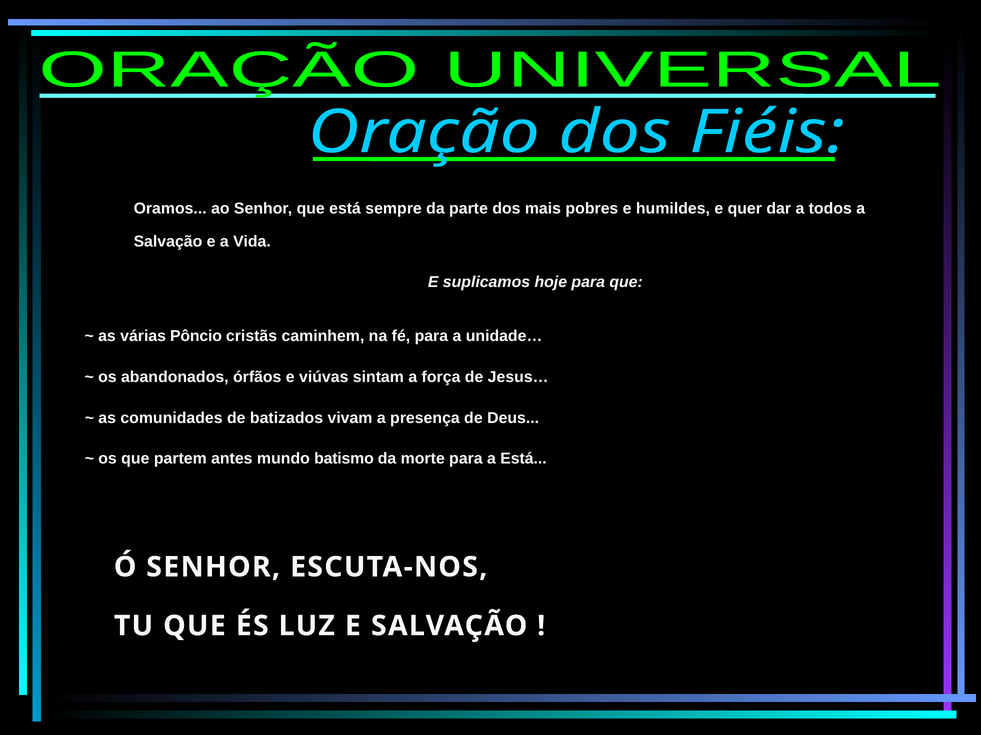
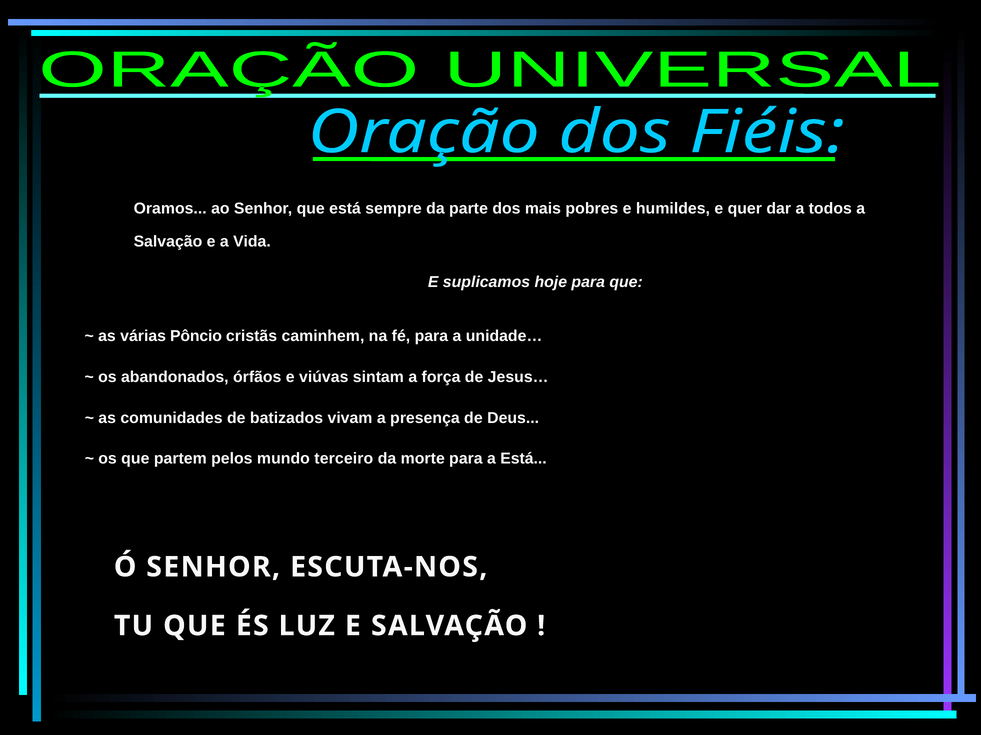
antes: antes -> pelos (232, 459)
batismo: batismo -> terceiro (344, 459)
